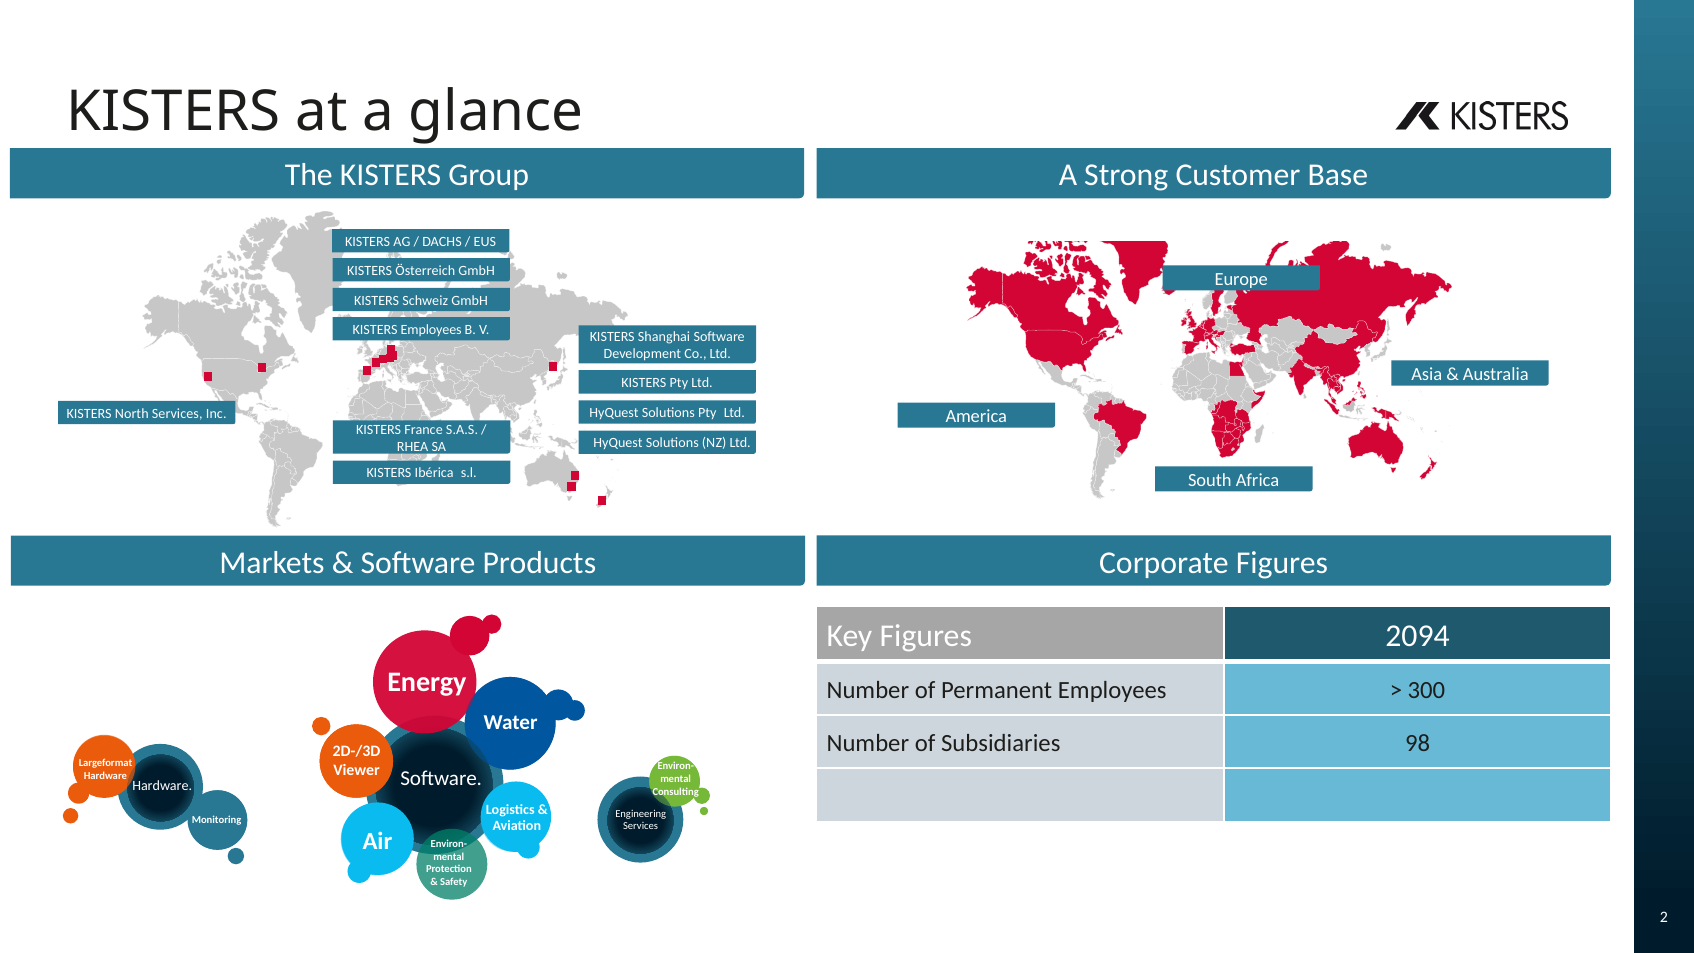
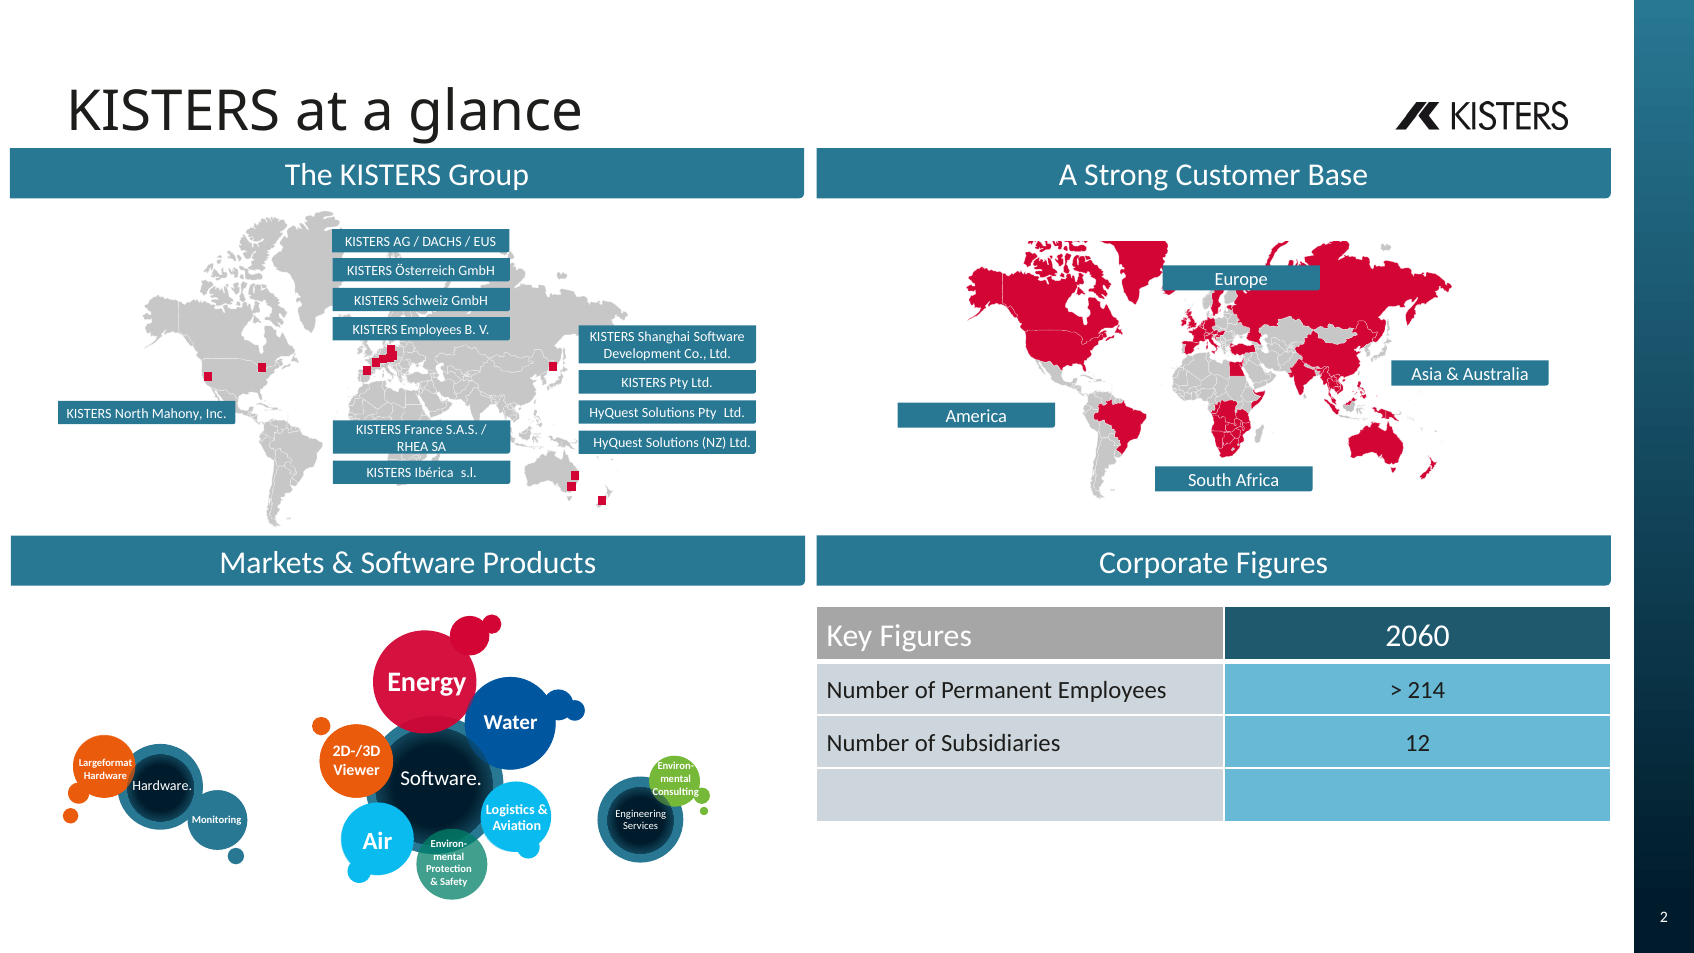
North Services: Services -> Mahony (177, 413)
2094: 2094 -> 2060 (1418, 636)
300: 300 -> 214 (1426, 690)
98: 98 -> 12 (1418, 743)
